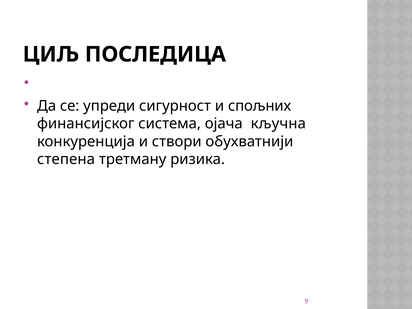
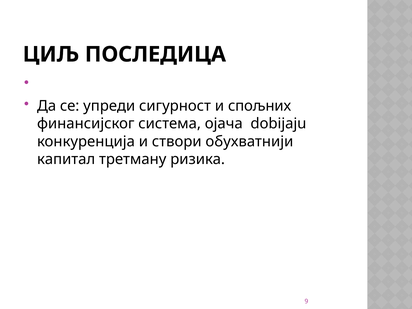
кључна: кључна -> dobijaju (278, 124)
степена: степена -> капитал (66, 159)
